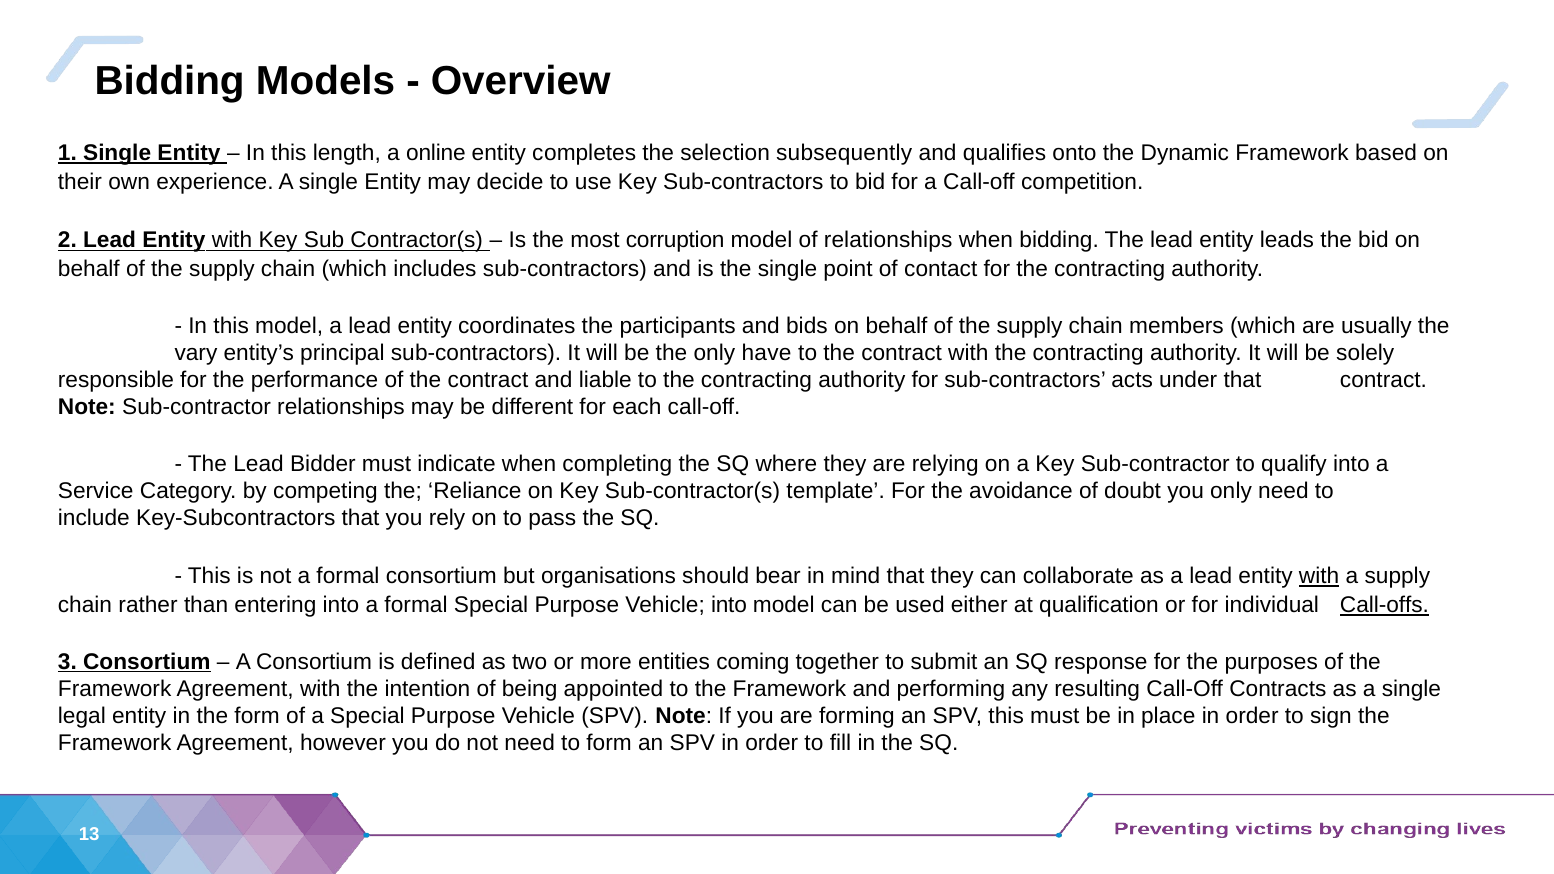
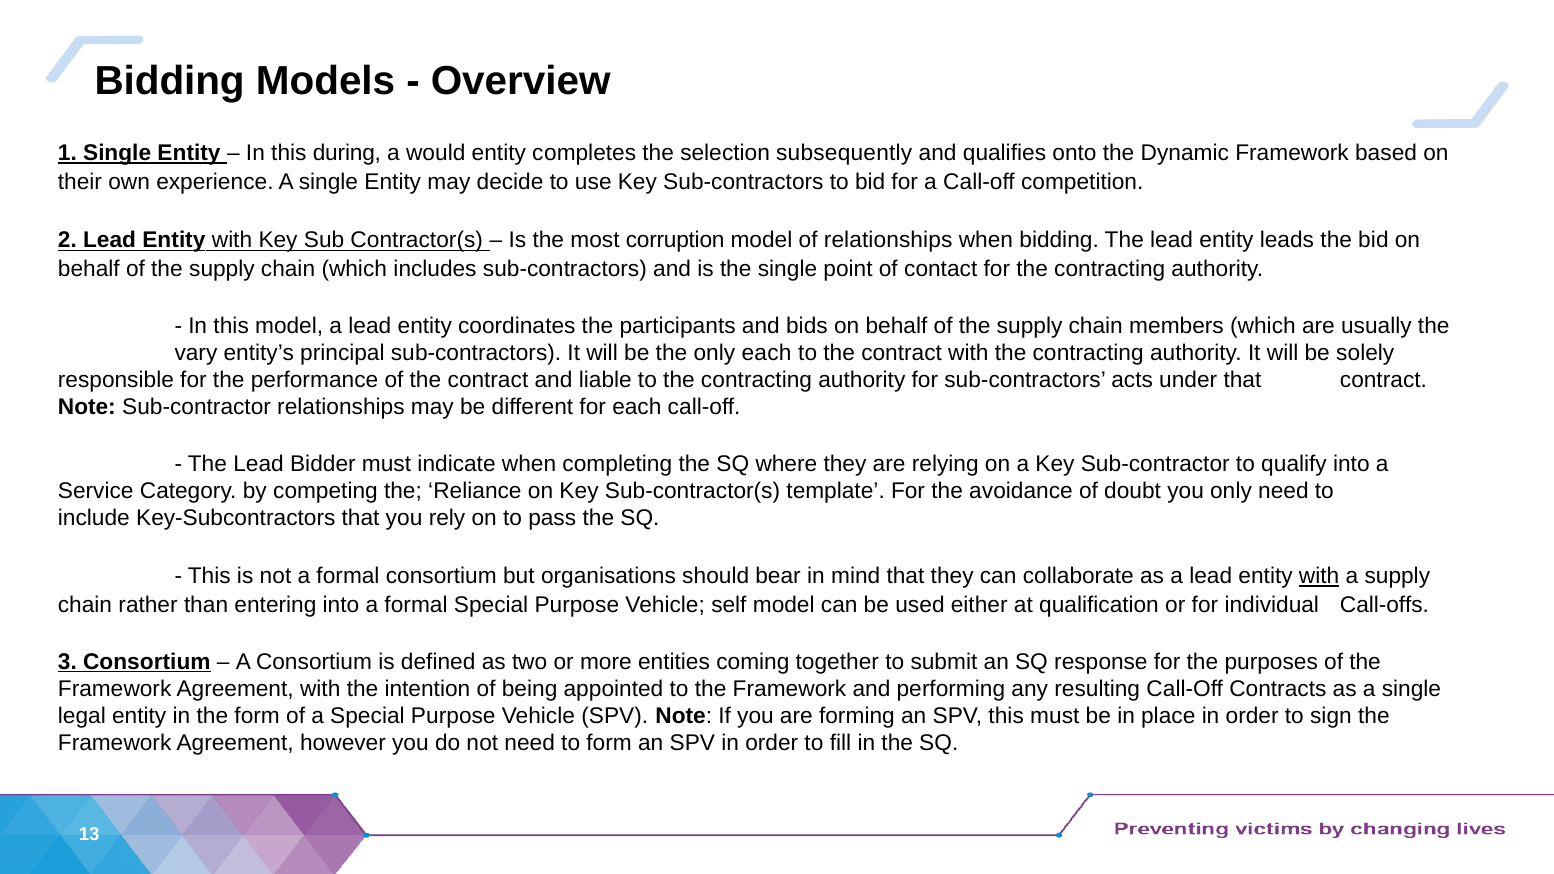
length: length -> during (347, 153)
online: online -> would (436, 153)
only have: have -> each (767, 353)
Vehicle into: into -> self (729, 605)
Call-offs underline: present -> none (1384, 605)
